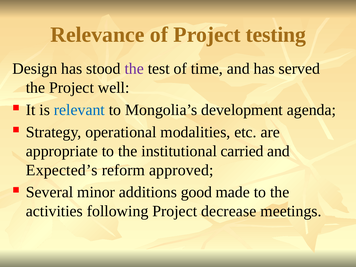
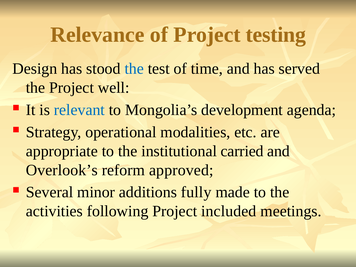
the colour: purple -> blue (134, 69)
Expected’s: Expected’s -> Overlook’s (62, 170)
good: good -> fully (196, 192)
decrease: decrease -> included (229, 211)
